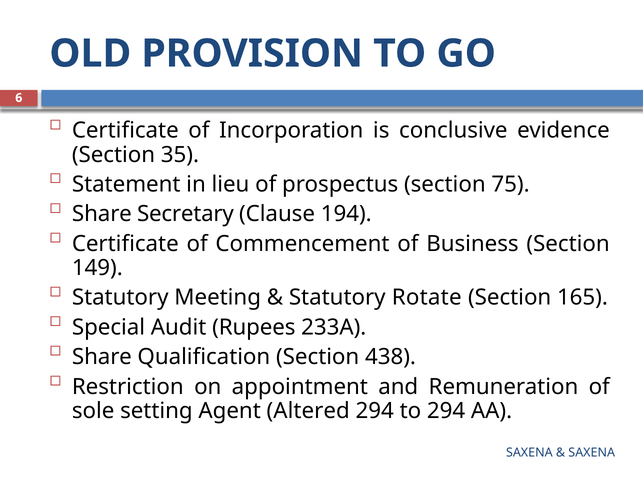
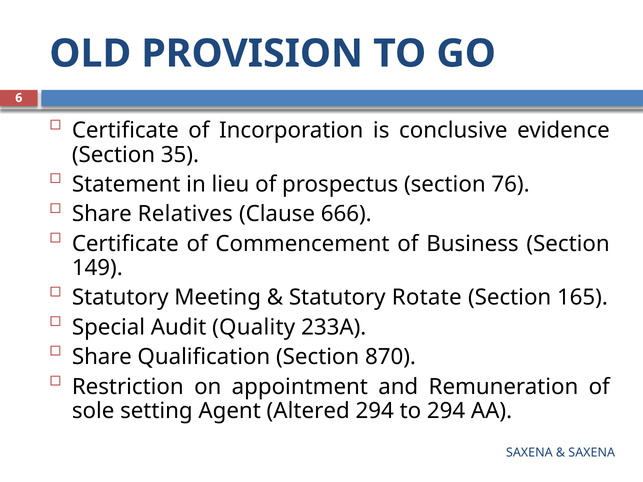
75: 75 -> 76 (511, 184)
Secretary: Secretary -> Relatives (185, 214)
194: 194 -> 666 (346, 214)
Rupees: Rupees -> Quality (254, 327)
438: 438 -> 870 (391, 357)
